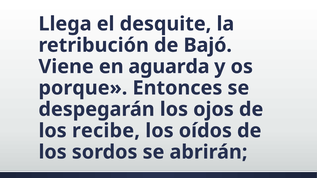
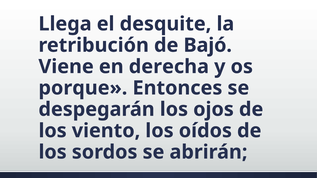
aguarda: aguarda -> derecha (169, 67)
recibe: recibe -> viento (106, 131)
